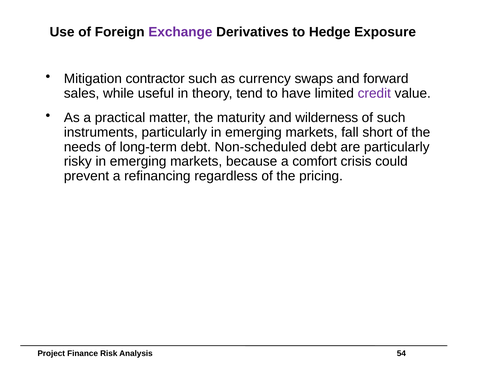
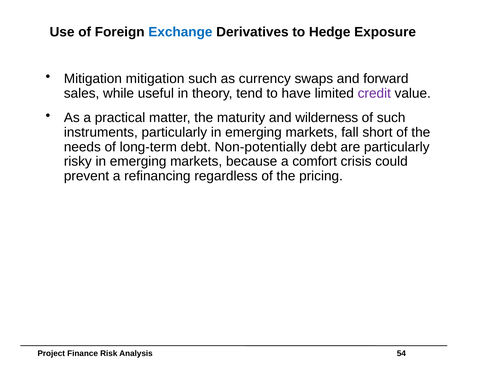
Exchange colour: purple -> blue (180, 32)
Mitigation contractor: contractor -> mitigation (155, 79)
Non-scheduled: Non-scheduled -> Non-potentially (261, 147)
